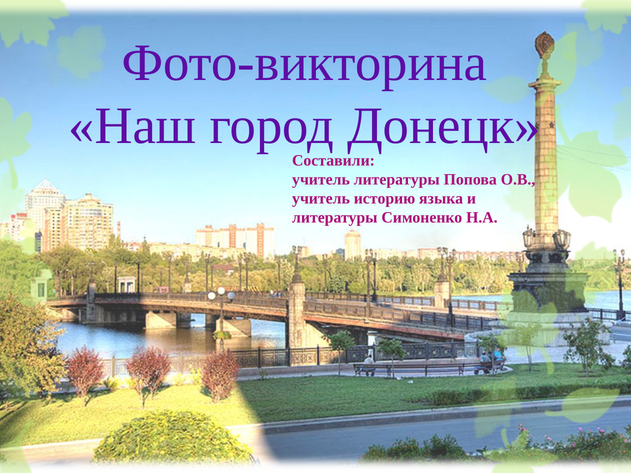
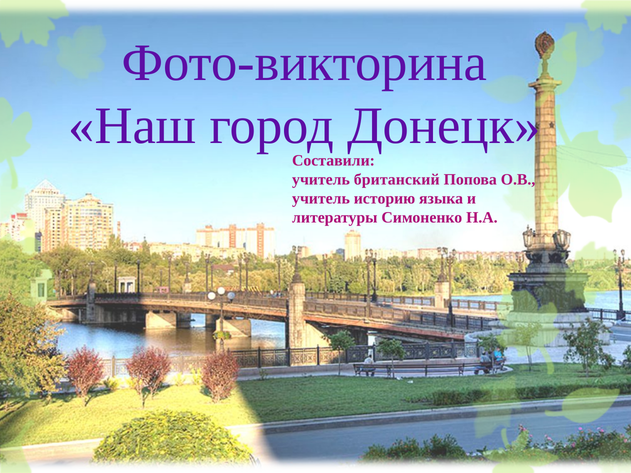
учитель литературы: литературы -> британский (397, 180)
